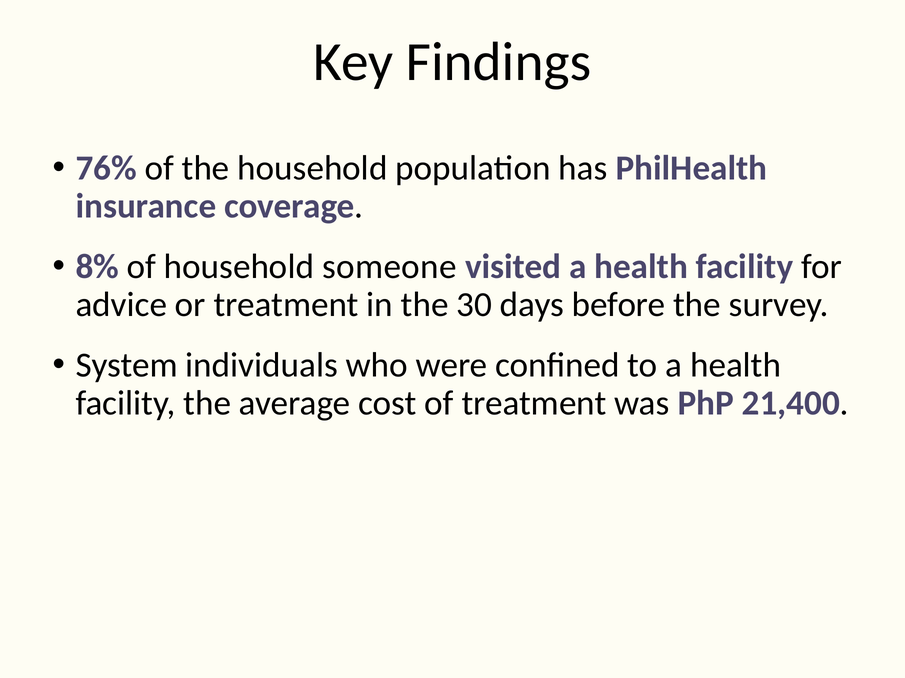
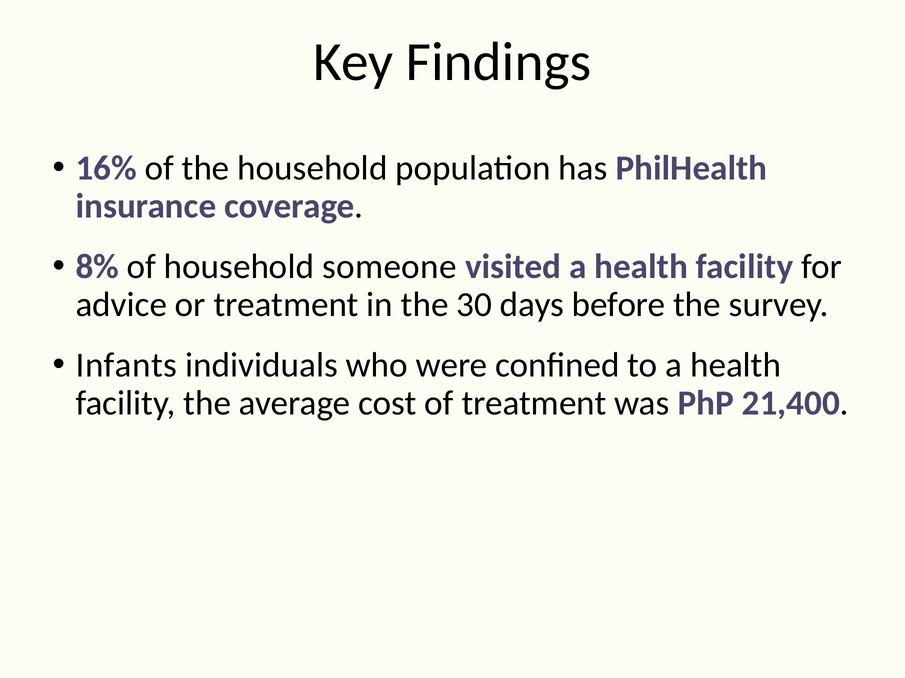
76%: 76% -> 16% (106, 168)
System: System -> Infants (126, 365)
